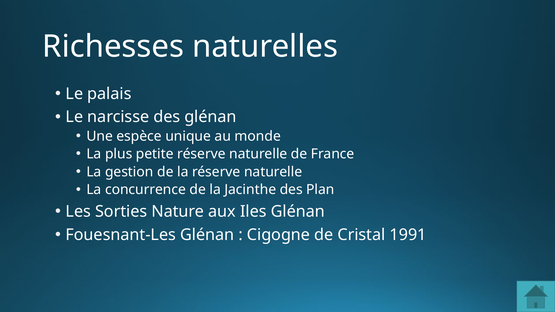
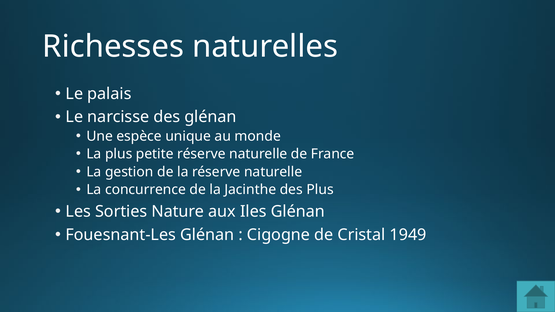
des Plan: Plan -> Plus (320, 190)
1991: 1991 -> 1949 (408, 235)
